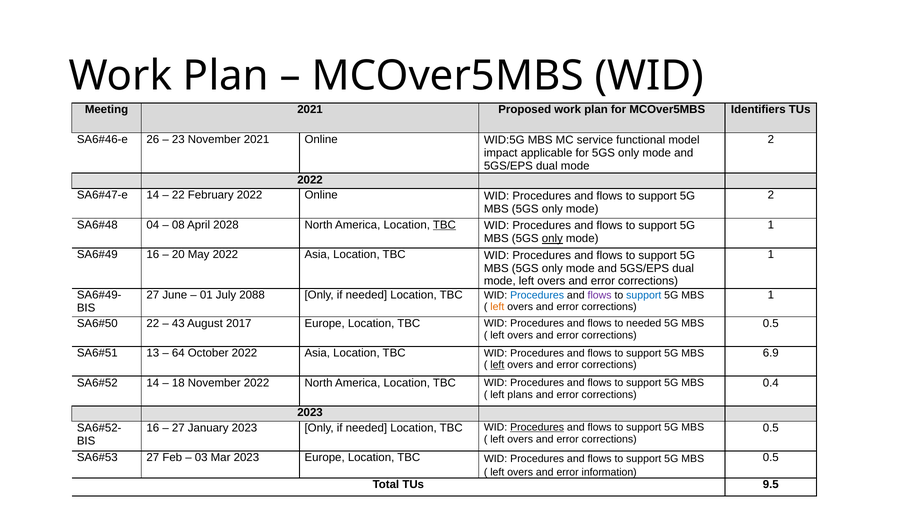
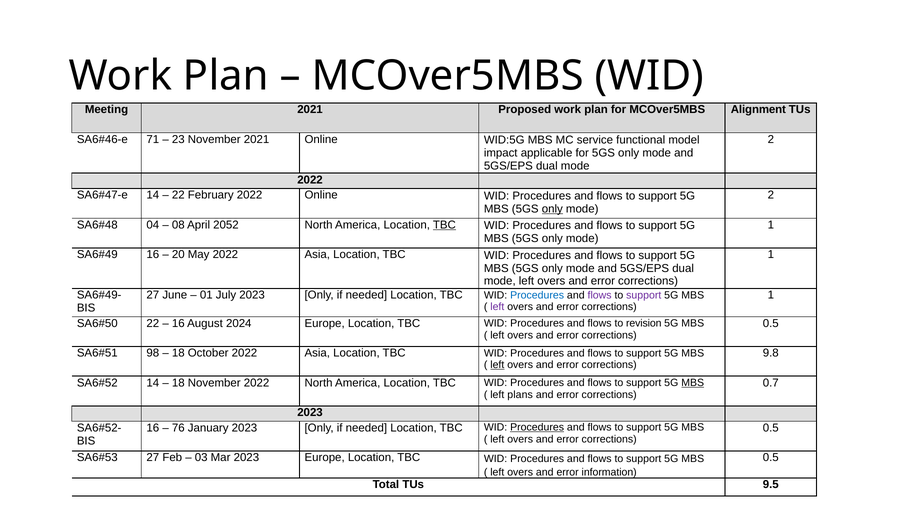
Identifiers: Identifiers -> Alignment (758, 110)
26: 26 -> 71 (153, 140)
only underline: none -> present (552, 209)
2028: 2028 -> 2052 (226, 225)
only underline: present -> none (552, 239)
July 2088: 2088 -> 2023 (252, 295)
support colour: blue -> purple (644, 295)
left colour: orange -> purple (497, 307)
43: 43 -> 16 (178, 324)
2017: 2017 -> 2024 (239, 324)
to needed: needed -> revision (644, 324)
13: 13 -> 98 (153, 353)
64: 64 -> 18 (178, 353)
6.9: 6.9 -> 9.8 (771, 353)
MBS underline: none -> present (693, 383)
0.4: 0.4 -> 0.7 (771, 383)
27: 27 -> 76 (178, 428)
